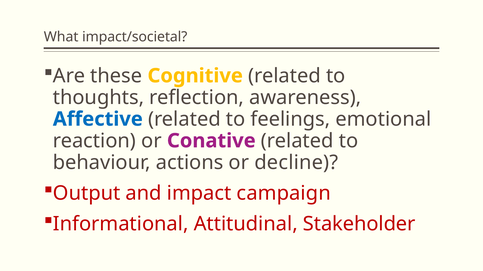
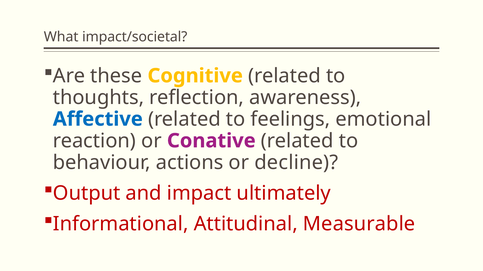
campaign: campaign -> ultimately (284, 194)
Stakeholder: Stakeholder -> Measurable (359, 224)
